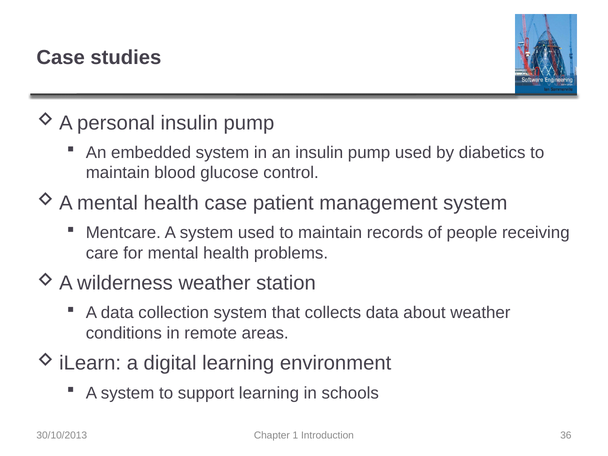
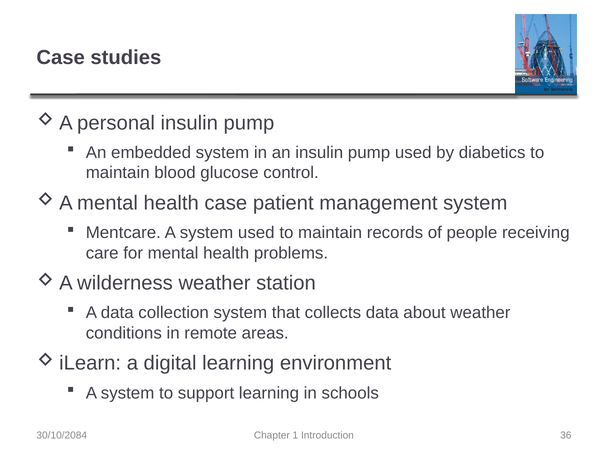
30/10/2013: 30/10/2013 -> 30/10/2084 (62, 435)
